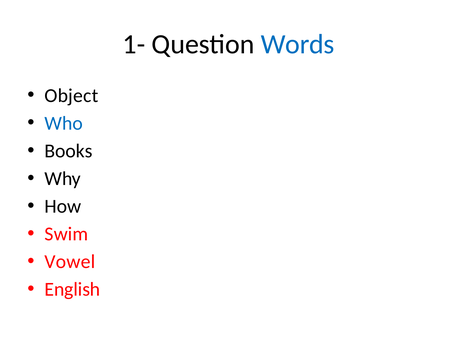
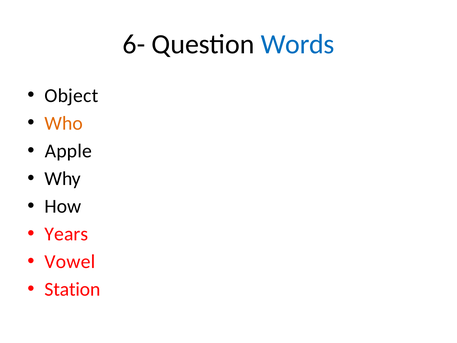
1-: 1- -> 6- (134, 44)
Who colour: blue -> orange (64, 123)
Books: Books -> Apple (68, 151)
Swim: Swim -> Years (66, 234)
English: English -> Station (72, 289)
